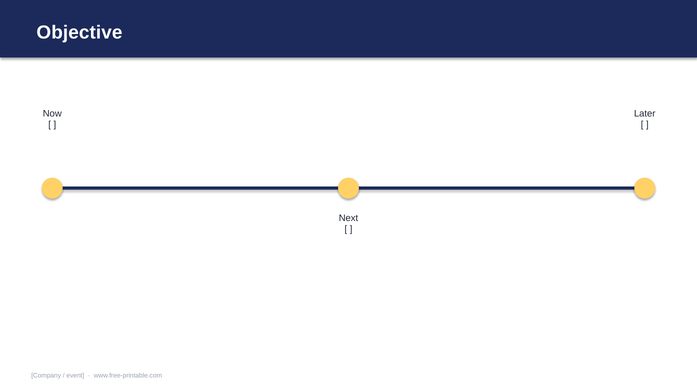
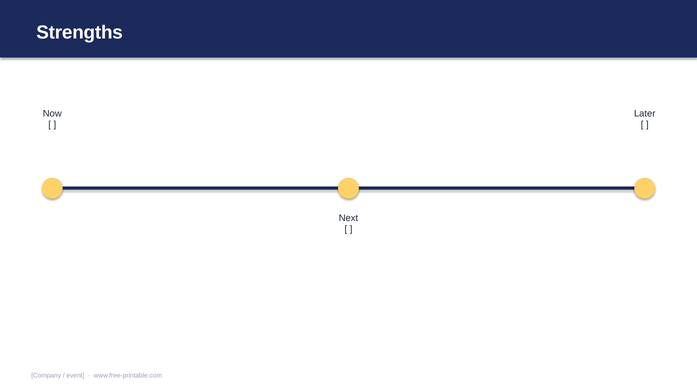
Objective: Objective -> Strengths (80, 33)
